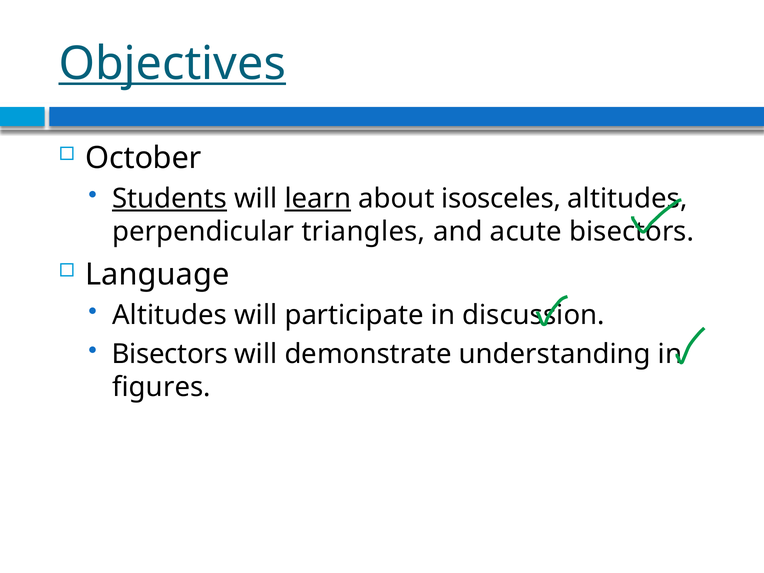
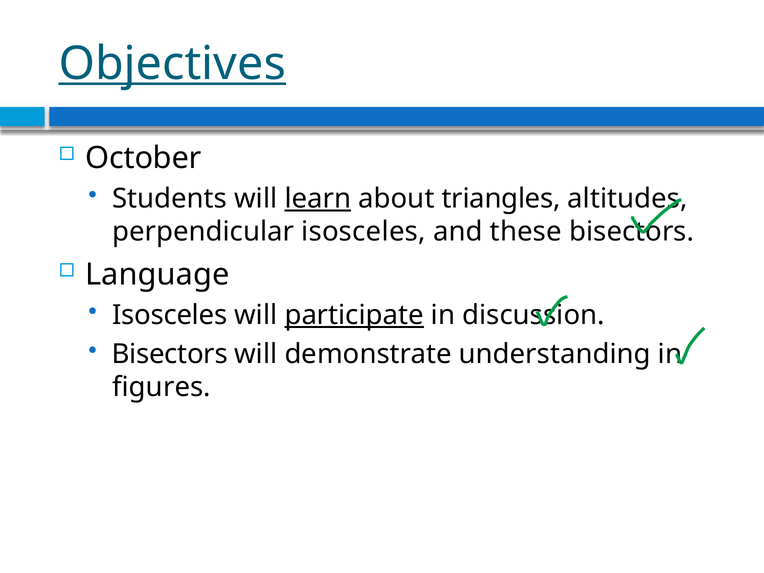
Students underline: present -> none (170, 199)
isosceles: isosceles -> triangles (501, 199)
perpendicular triangles: triangles -> isosceles (363, 232)
acute: acute -> these (526, 232)
Altitudes: Altitudes -> Isosceles (170, 315)
participate underline: none -> present (354, 315)
